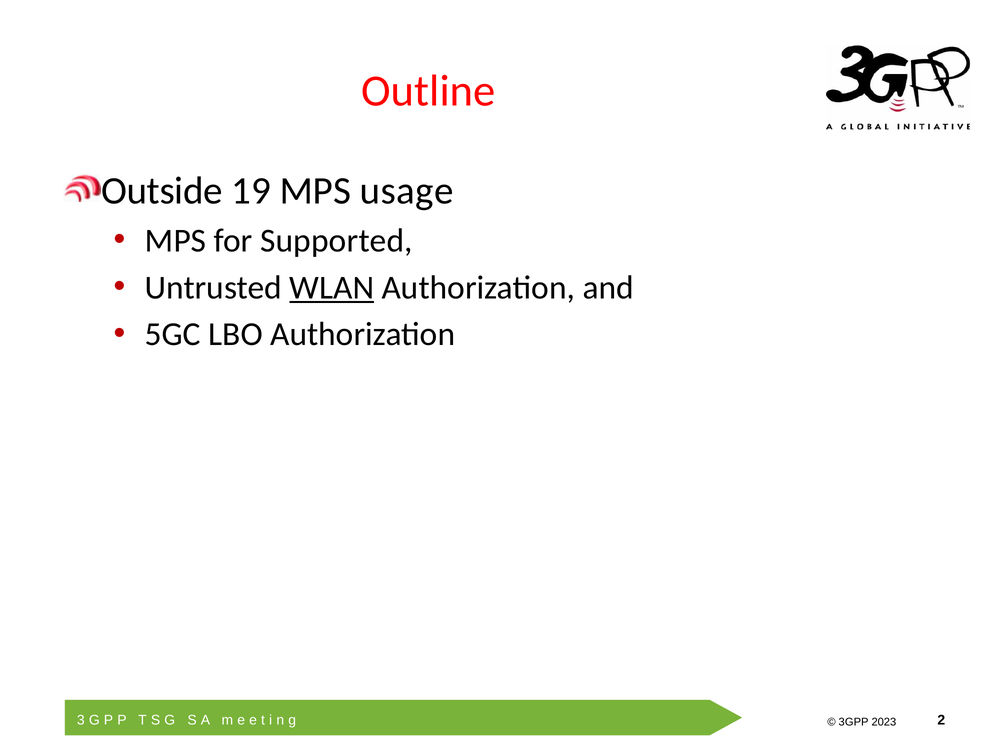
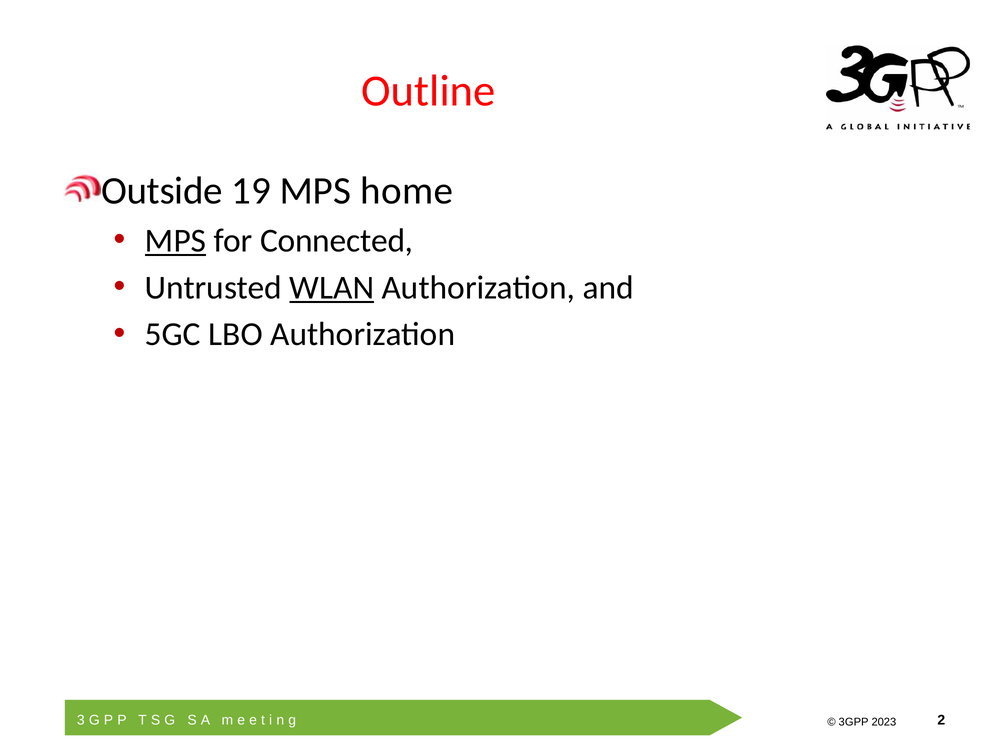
usage: usage -> home (407, 191)
MPS underline: none -> present (176, 241)
Supported: Supported -> Connected (337, 241)
